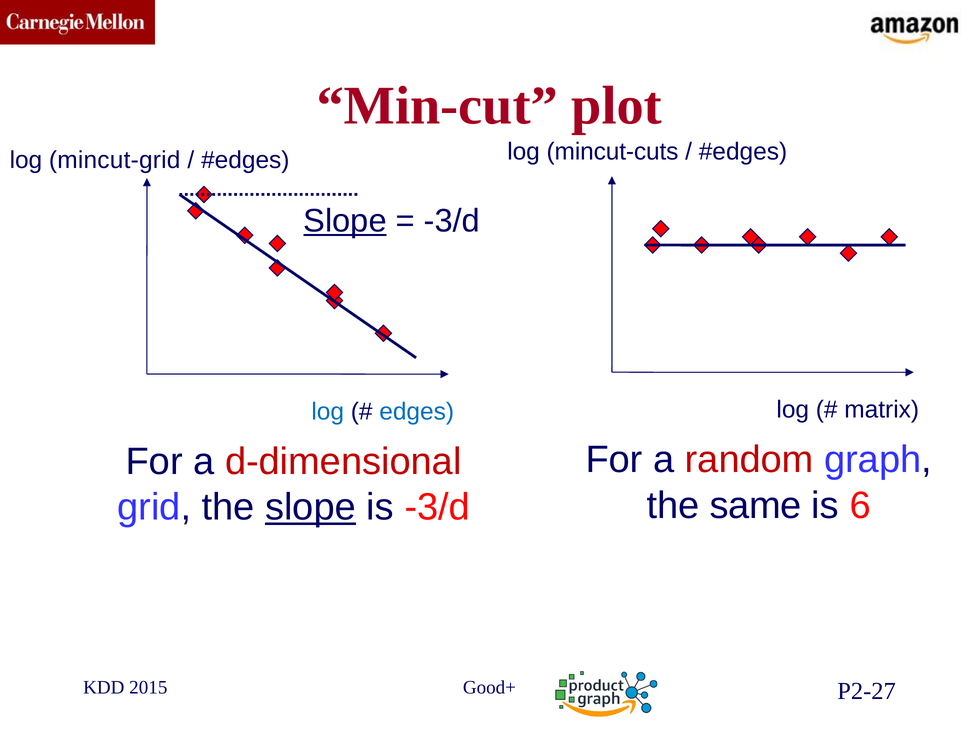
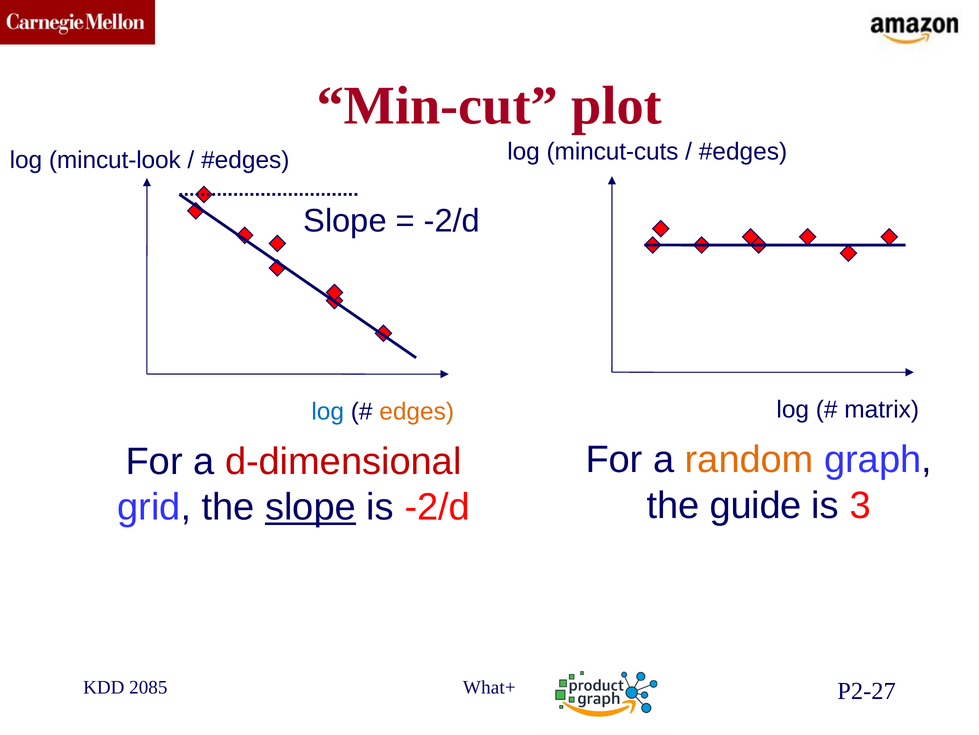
mincut-grid: mincut-grid -> mincut-look (115, 160)
Slope underline: present -> none (345, 221)
-3/d: -3/d -> -2/d (452, 221)
edges colour: blue -> orange (417, 411)
random colour: red -> orange (749, 459)
same: same -> guide (756, 505)
6: 6 -> 3 (860, 505)
is -3/d: -3/d -> -2/d (437, 507)
2015: 2015 -> 2085 (148, 687)
Good+: Good+ -> What+ (489, 687)
